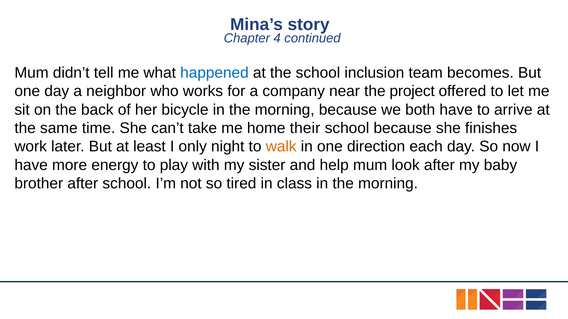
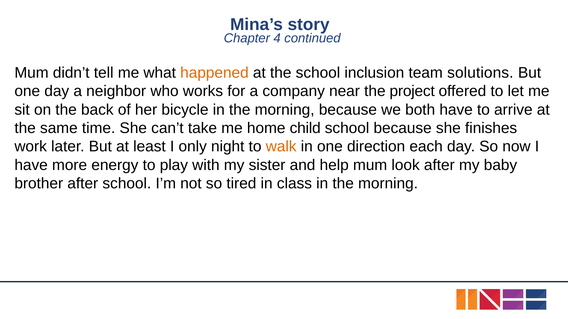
happened colour: blue -> orange (214, 73)
becomes: becomes -> solutions (480, 73)
their: their -> child (305, 128)
